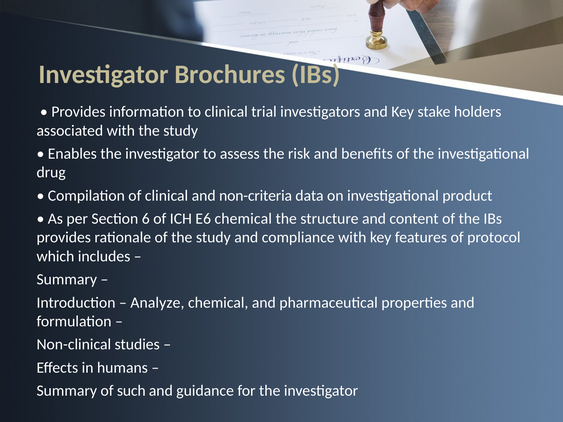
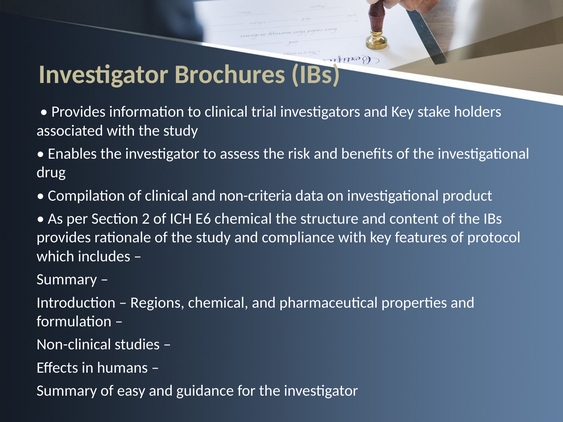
6: 6 -> 2 (146, 219)
Analyze: Analyze -> Regions (157, 303)
such: such -> easy (131, 391)
